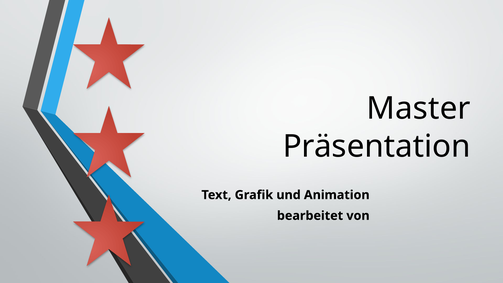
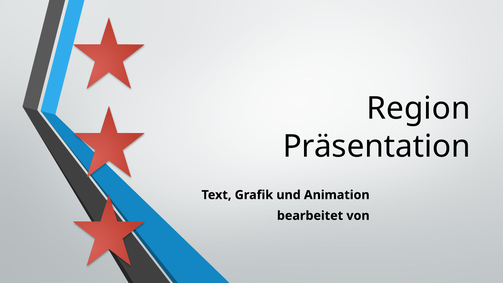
Master: Master -> Region (418, 109)
